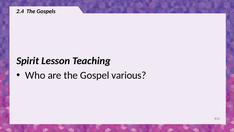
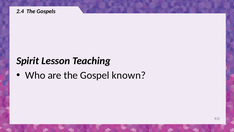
various: various -> known (129, 75)
